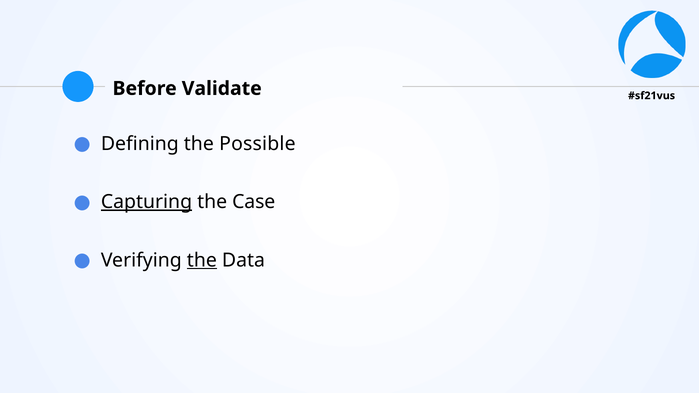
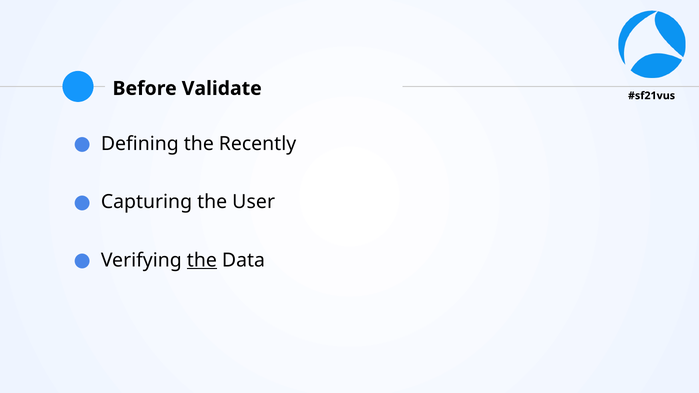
Possible: Possible -> Recently (258, 144)
Capturing underline: present -> none (146, 202)
Case: Case -> User (254, 202)
